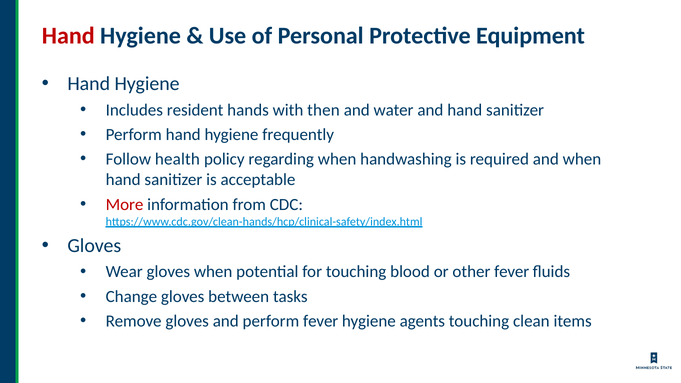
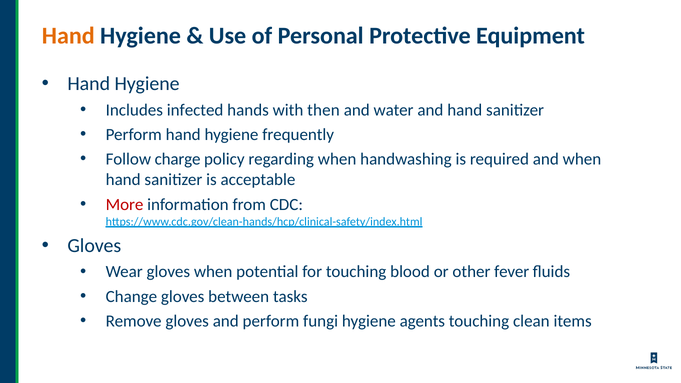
Hand colour: red -> orange (68, 36)
resident: resident -> infected (195, 110)
health: health -> charge (178, 159)
perform fever: fever -> fungi (321, 321)
